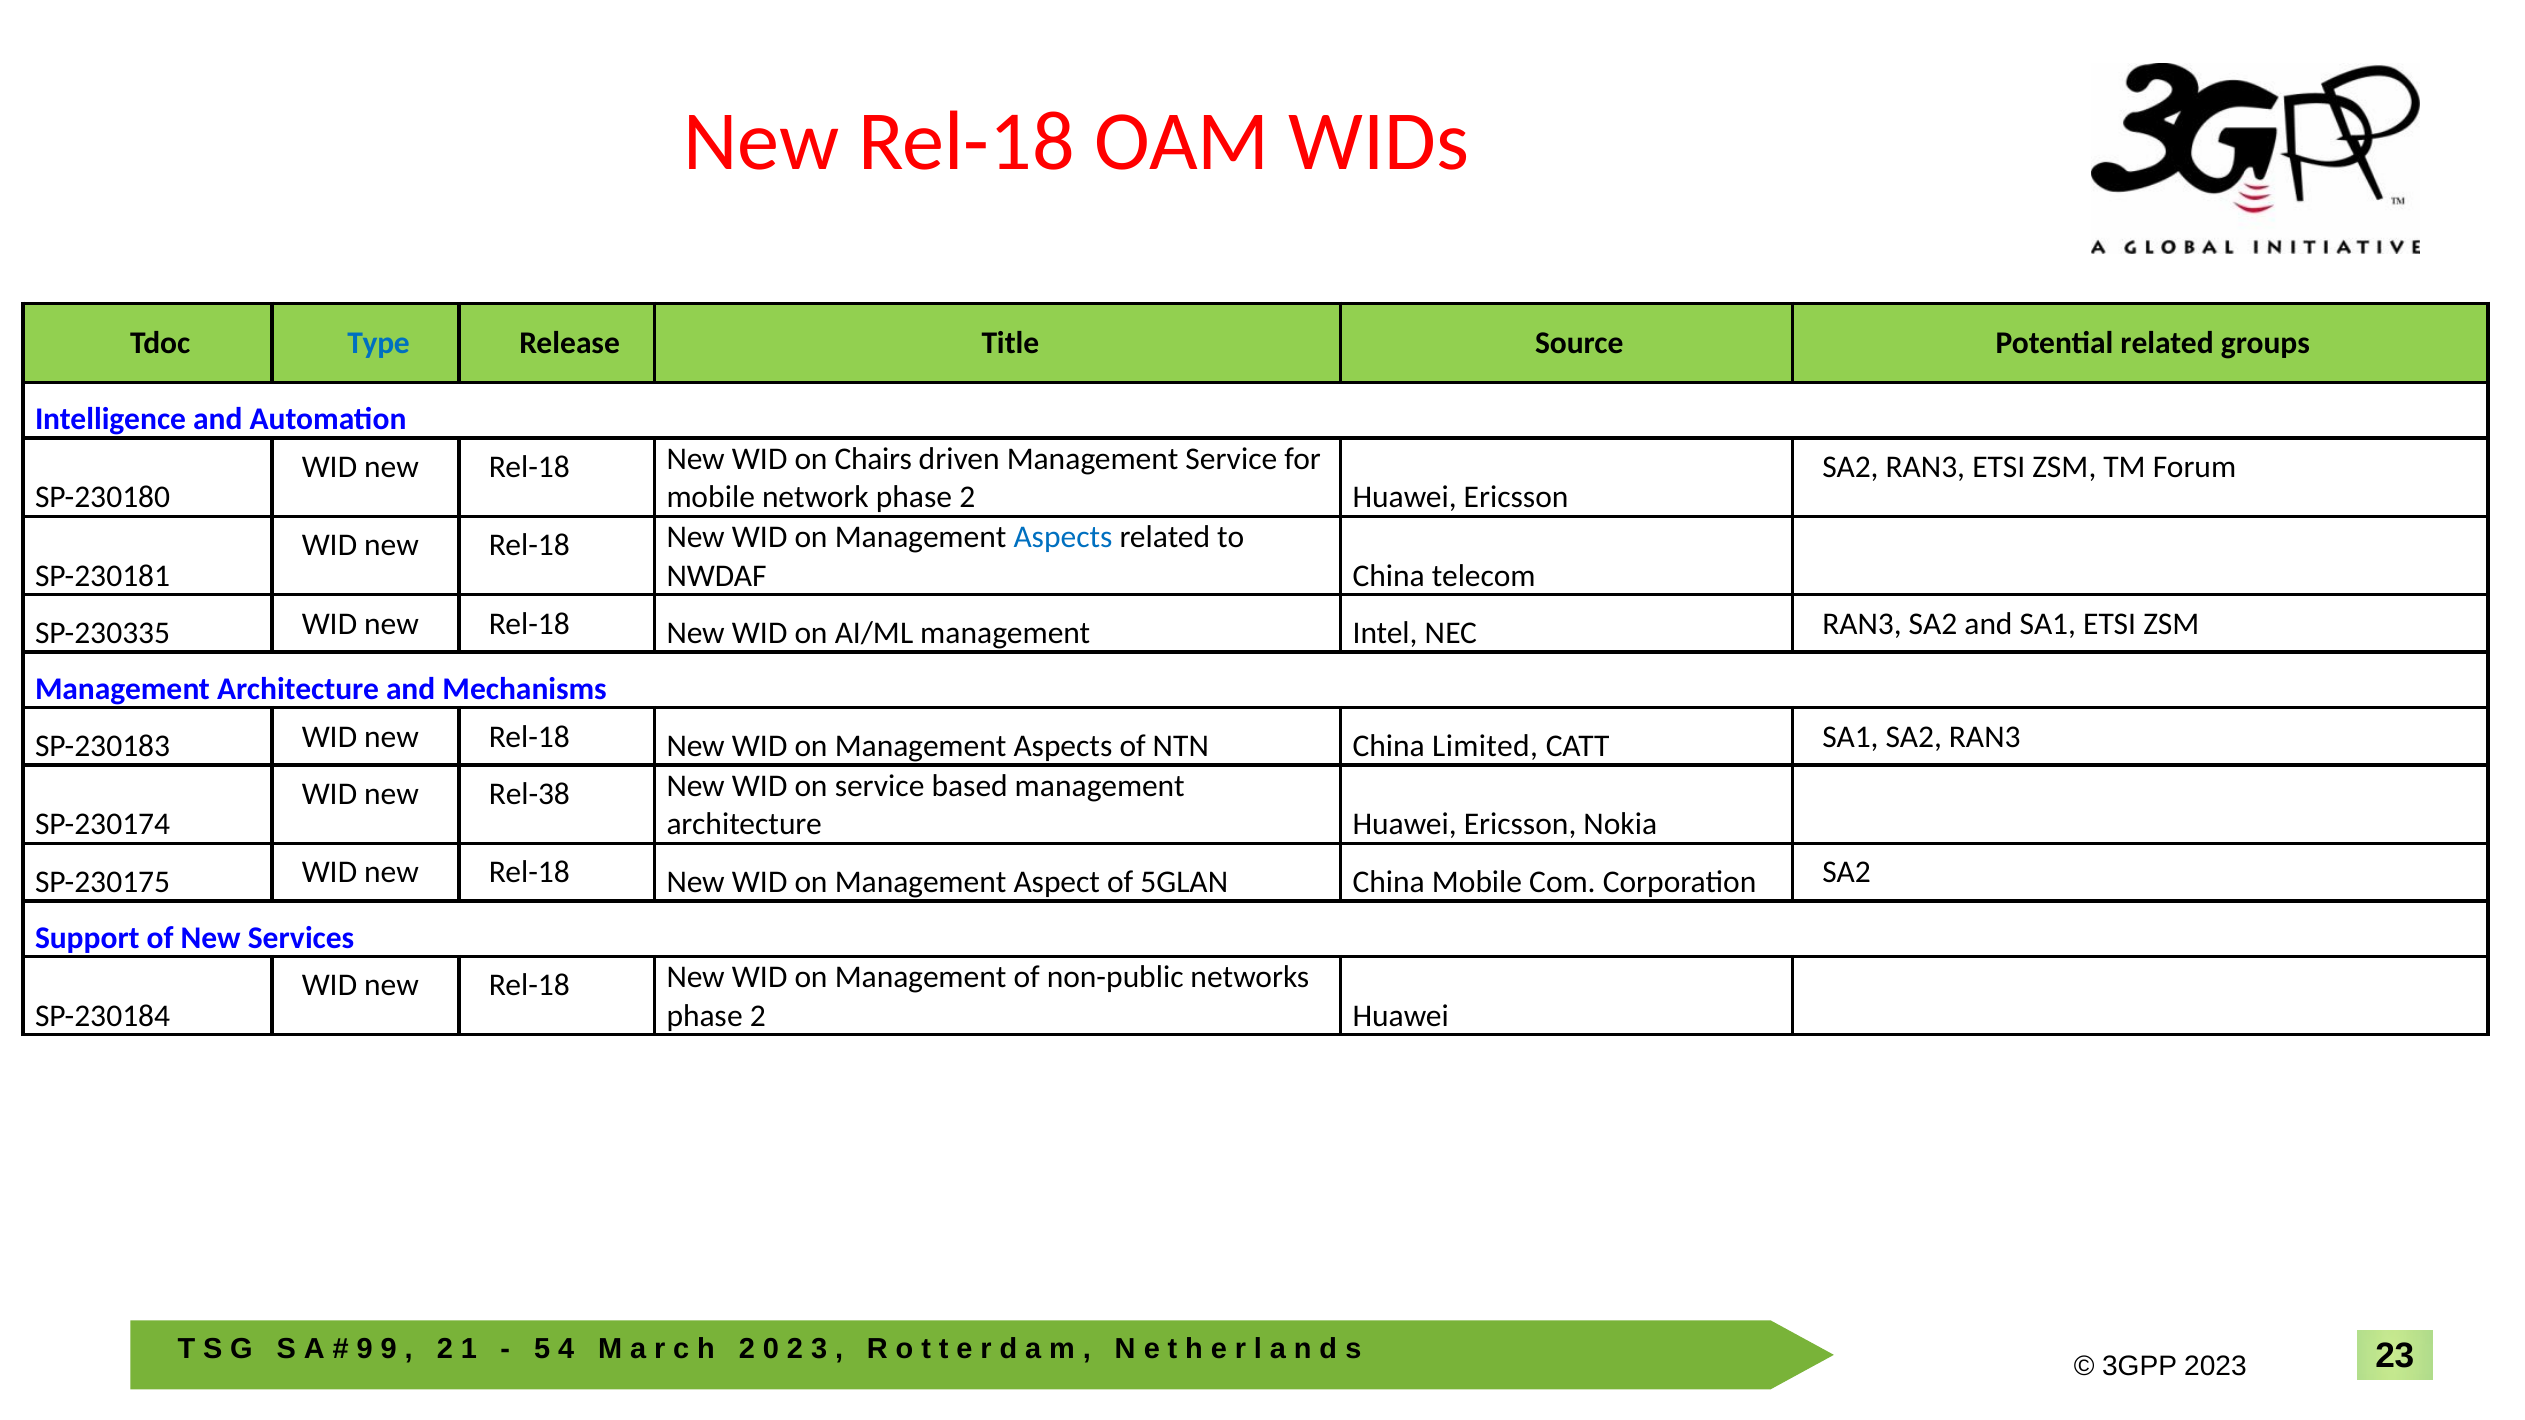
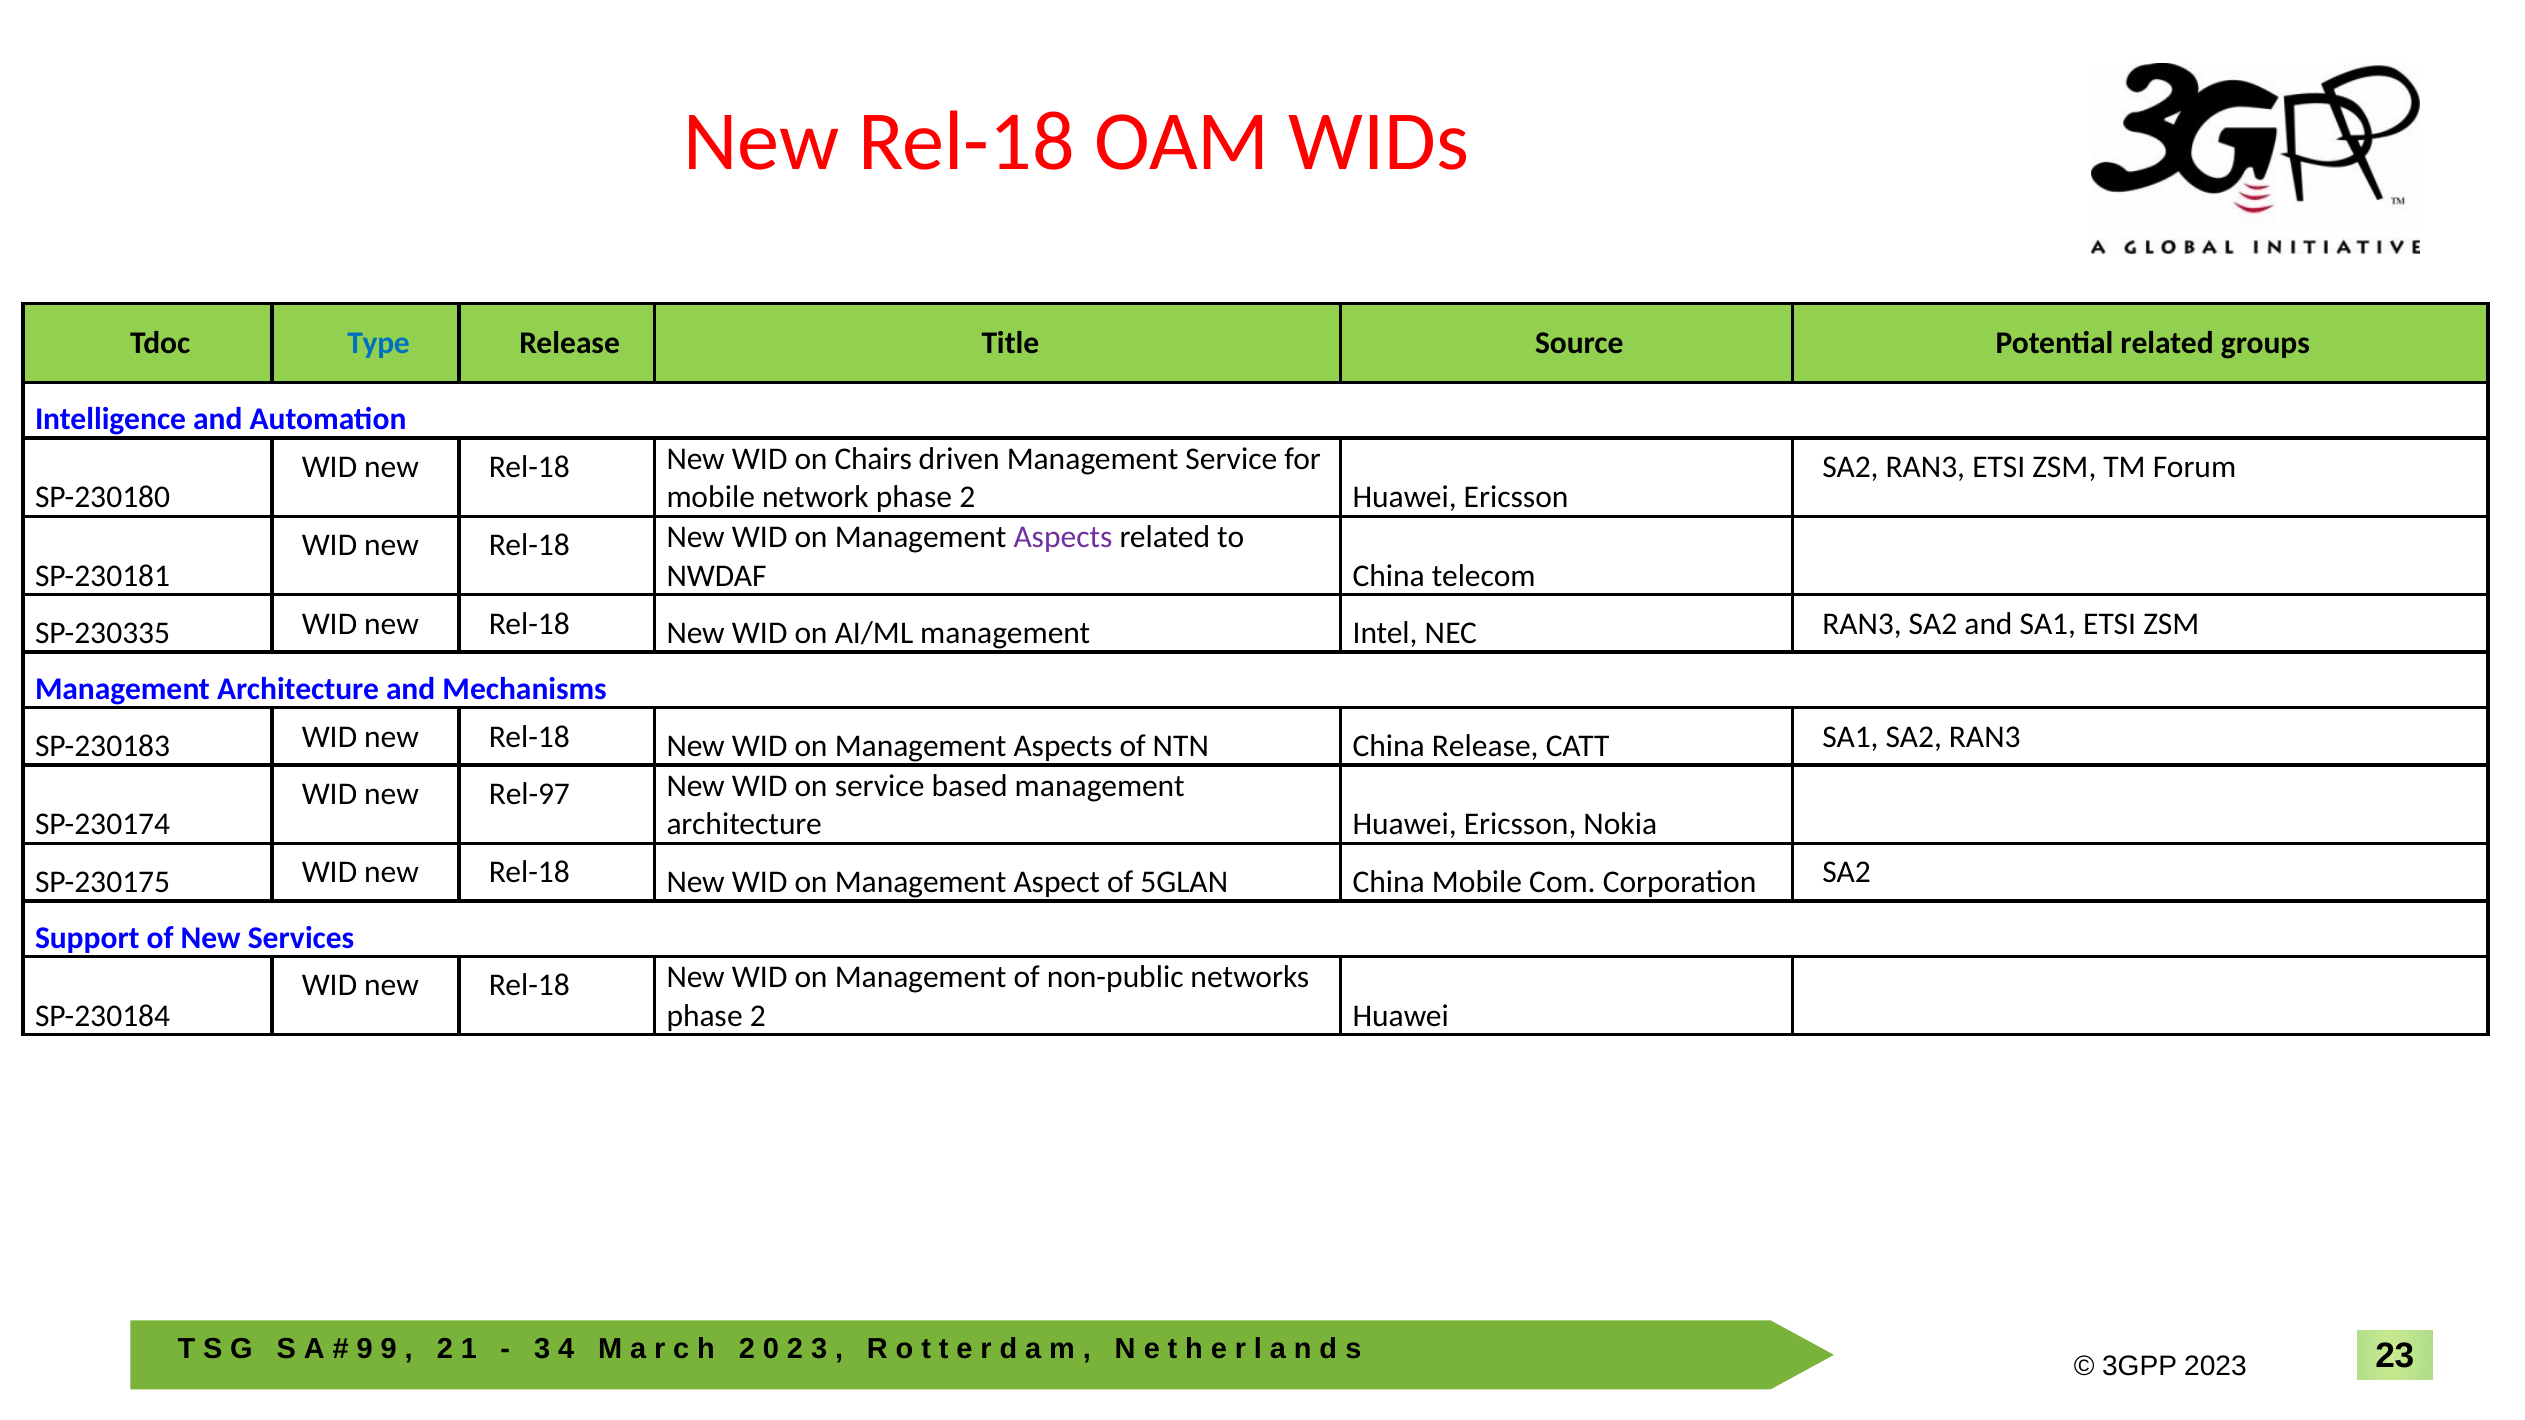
Aspects colour: blue -> purple (1063, 537)
China Limited: Limited -> Release (1485, 746)
Rel-38: Rel-38 -> Rel-97 (529, 794)
5: 5 -> 3 (542, 1349)
